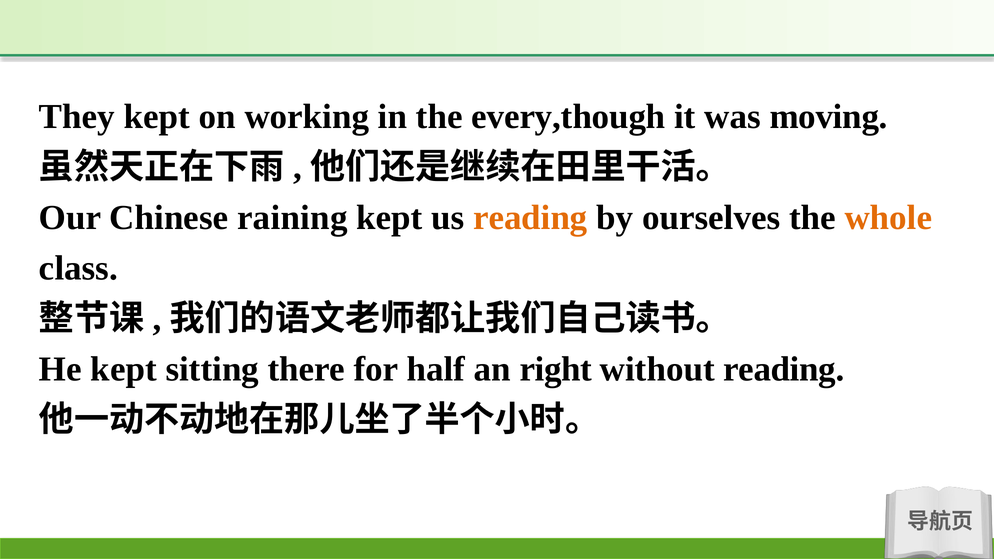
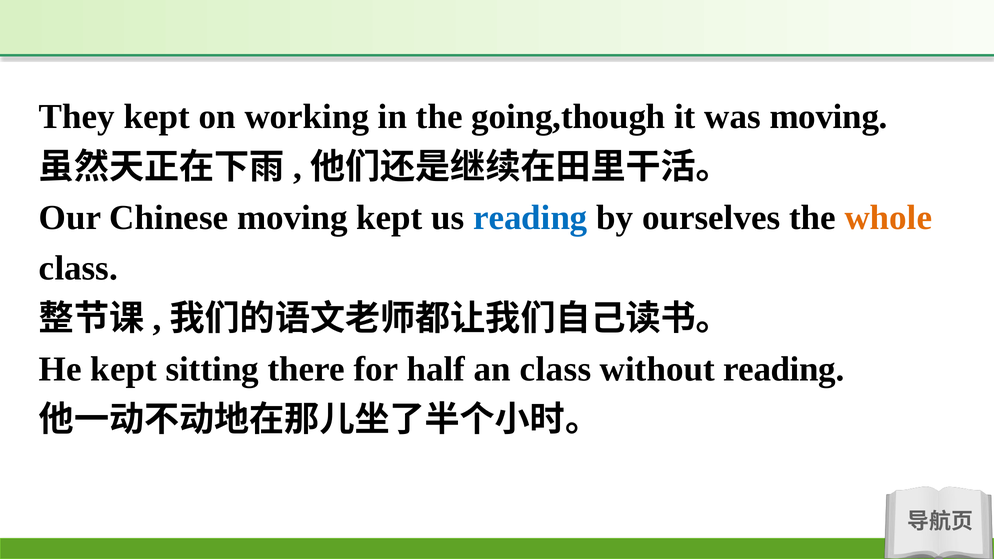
every,though: every,though -> going,though (568, 117)
Chinese raining: raining -> moving (292, 218)
reading colour: orange -> blue (530, 218)
an right: right -> class (555, 369)
